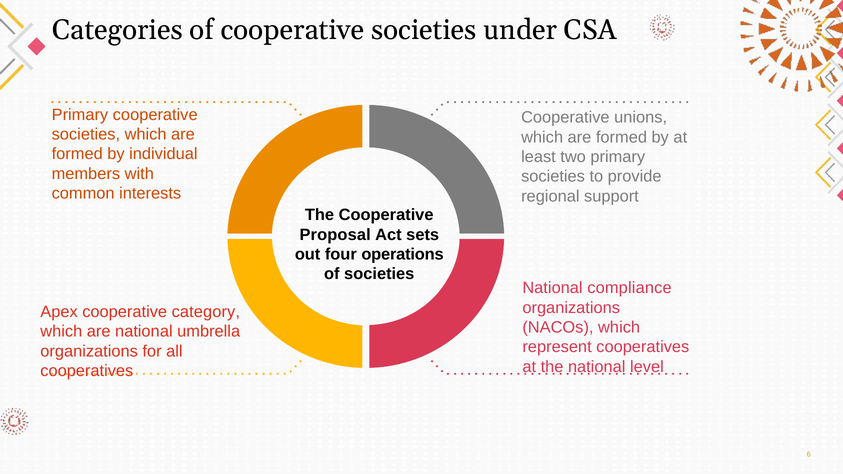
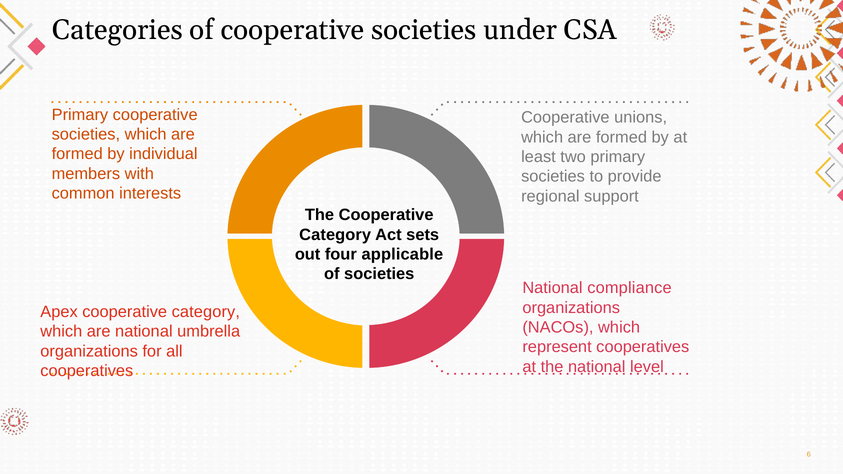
Proposal: Proposal -> Category (335, 235)
operations: operations -> applicable (402, 254)
